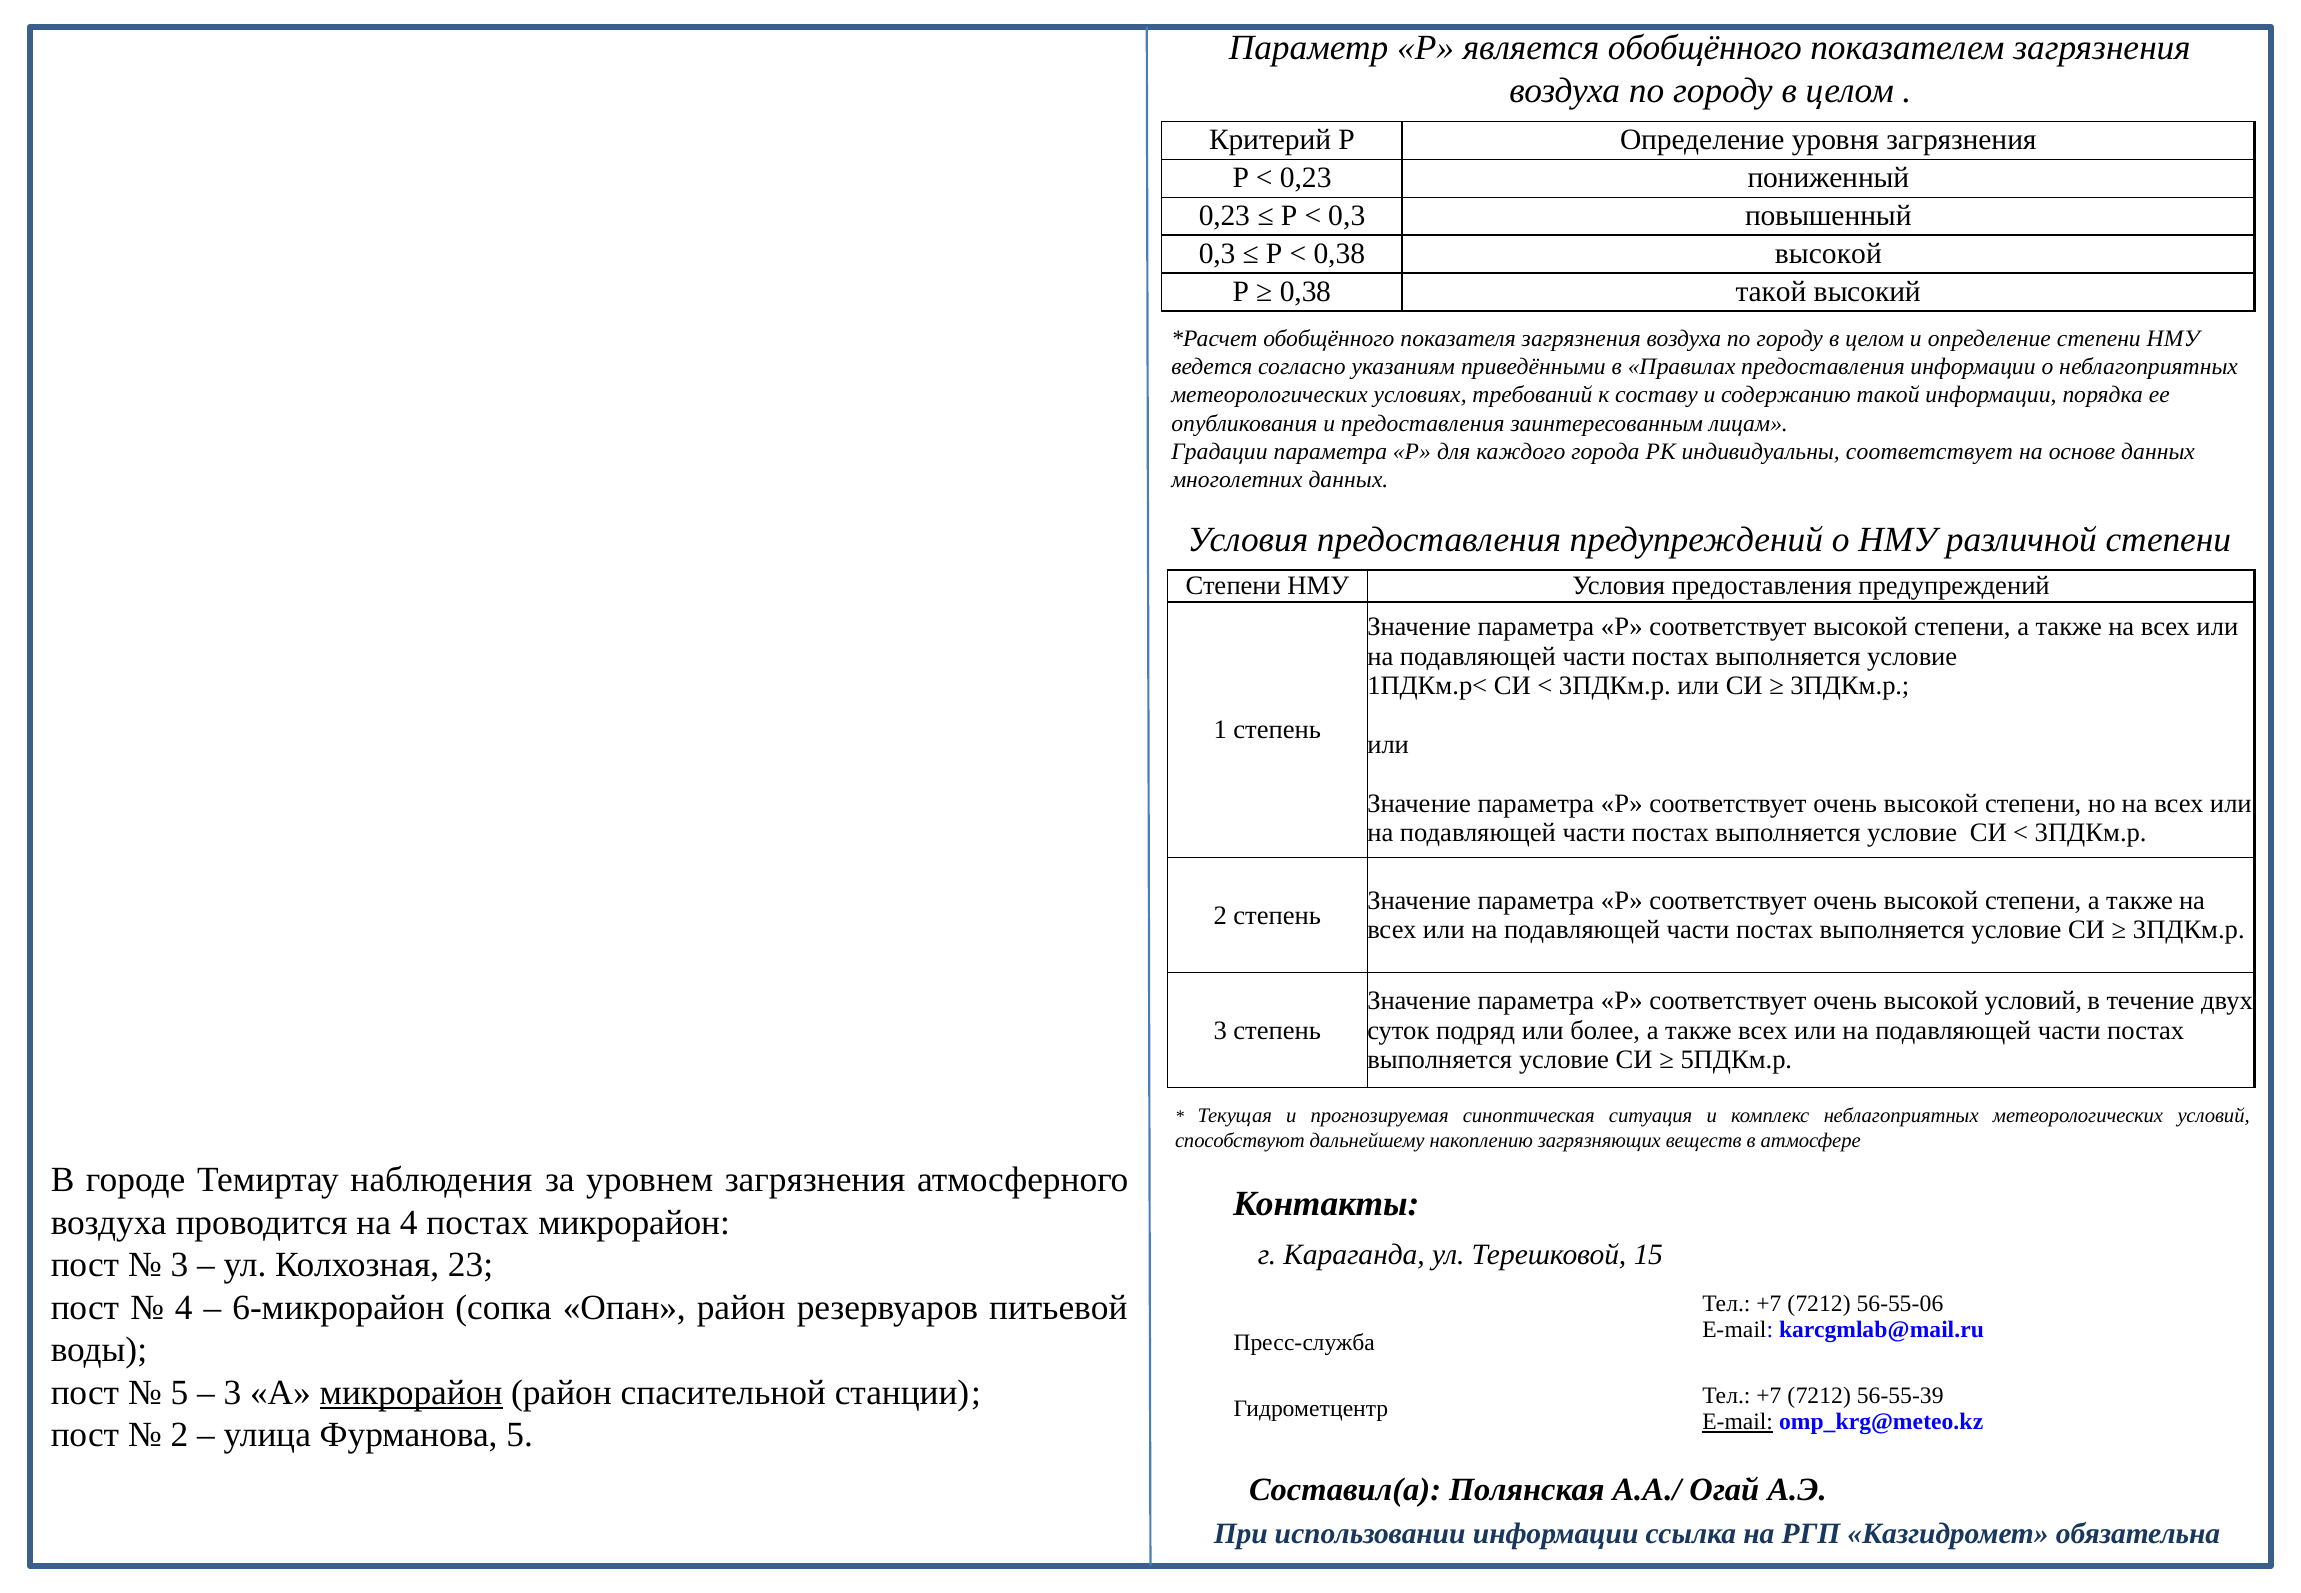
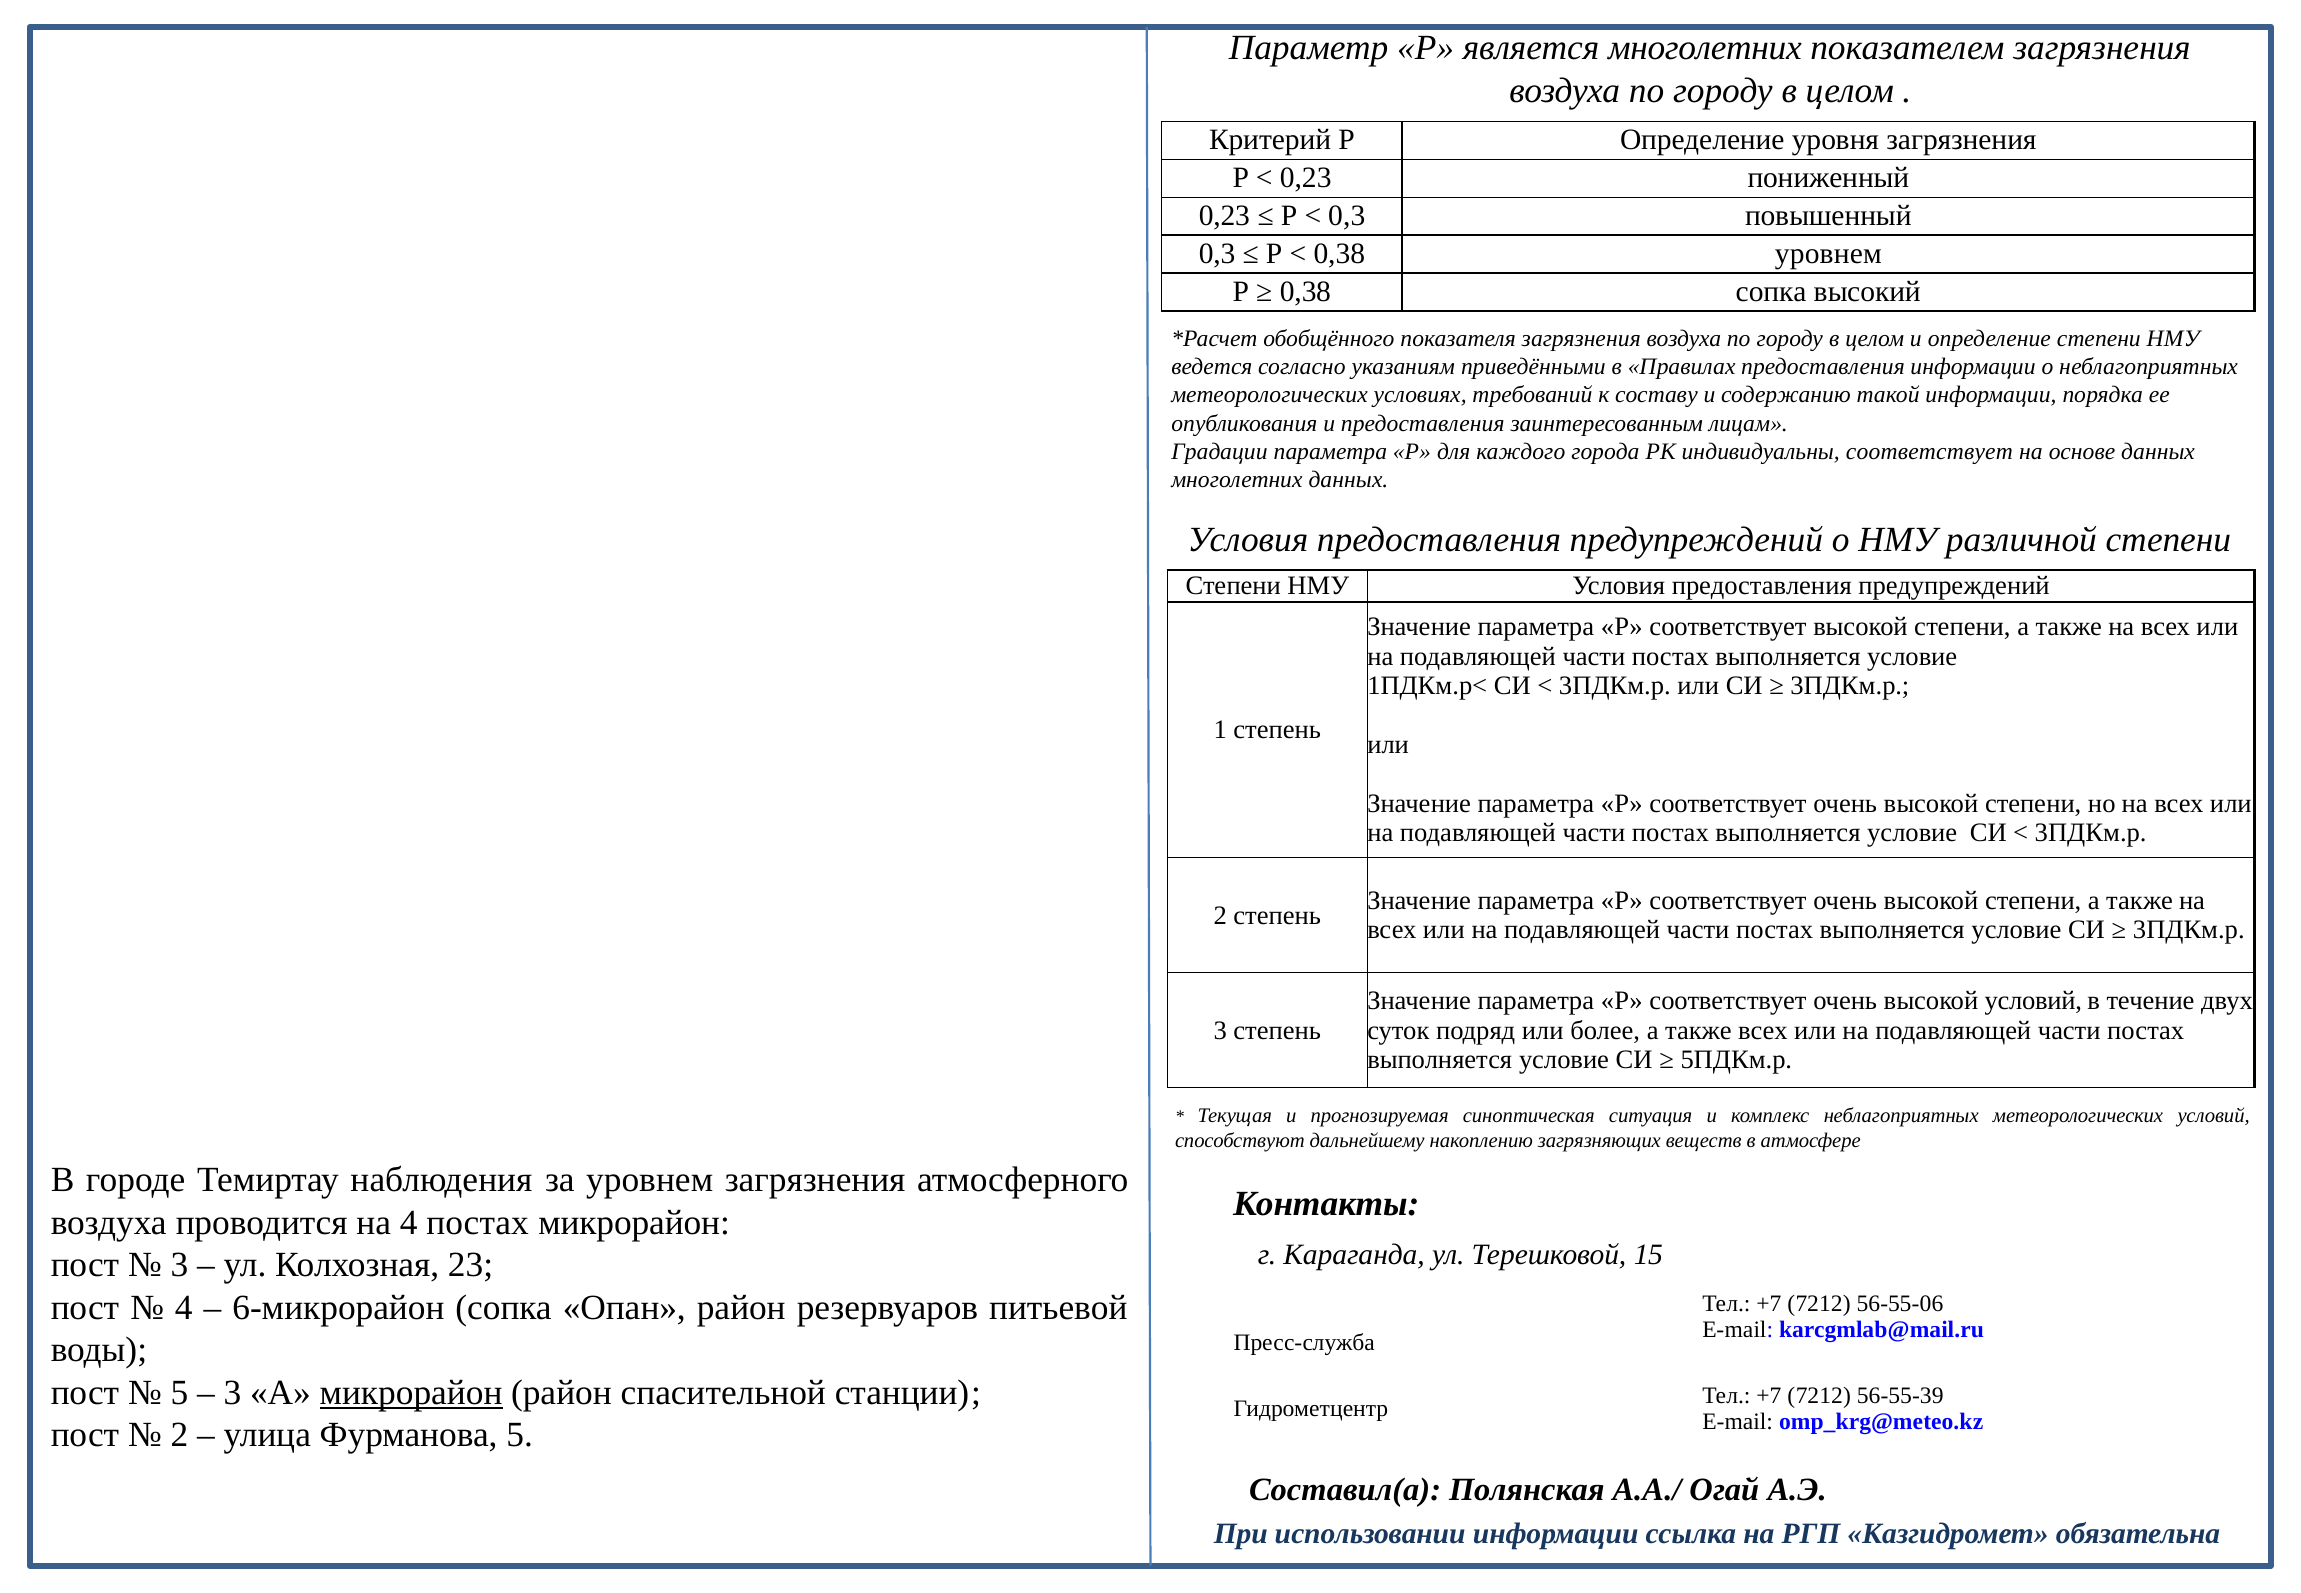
является обобщённого: обобщённого -> многолетних (1705, 48)
0,38 высокой: высокой -> уровнем (1828, 254)
0,38 такой: такой -> сопка (1771, 292)
E-mail underline: present -> none (1738, 1422)
